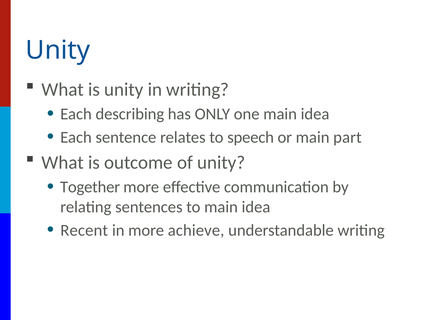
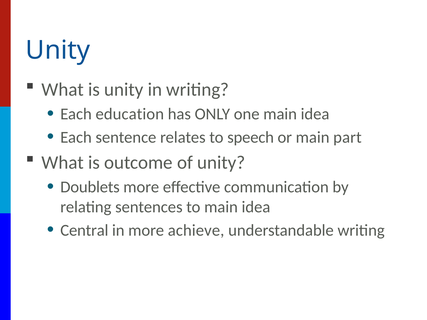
describing: describing -> education (130, 114)
Together: Together -> Doublets (90, 187)
Recent: Recent -> Central (84, 230)
